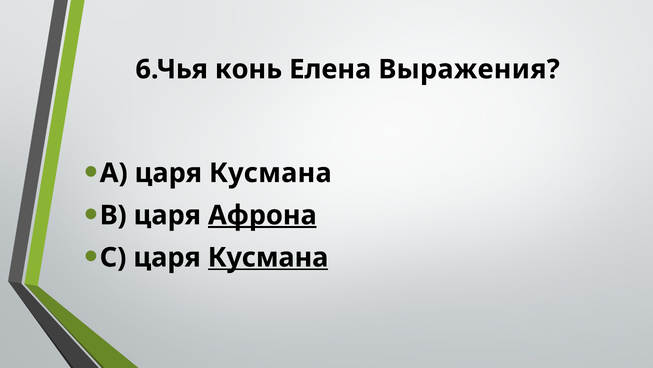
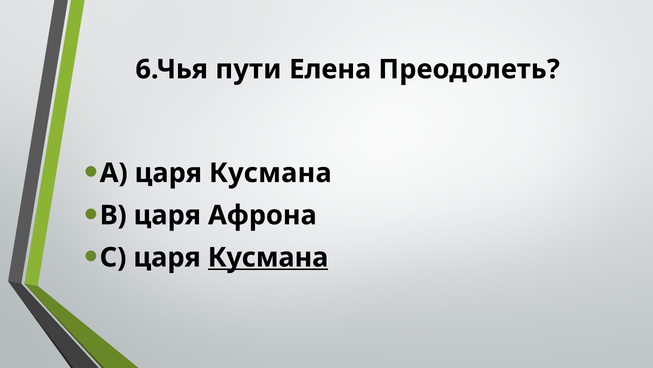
конь: конь -> пути (248, 69)
Выражения: Выражения -> Преодолеть (469, 69)
Афрона underline: present -> none (262, 215)
